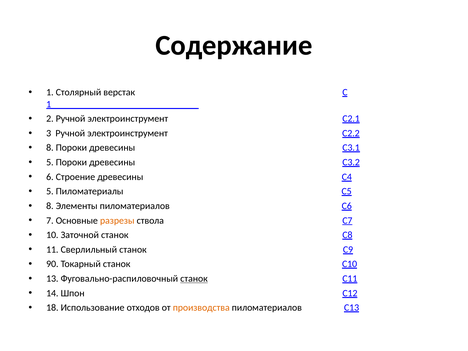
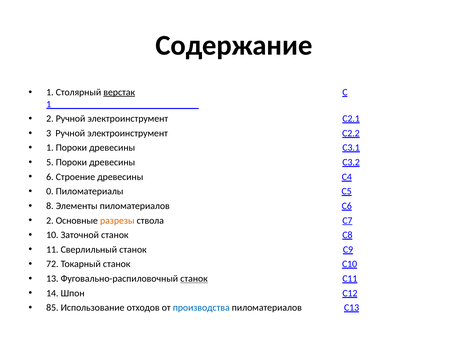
верстак underline: none -> present (119, 92)
8: 8 -> 1 (50, 148)
5: 5 -> 0 (50, 191)
7: 7 -> 2 (50, 220)
90: 90 -> 72 (52, 264)
18: 18 -> 85 (52, 308)
производства colour: orange -> blue (201, 308)
